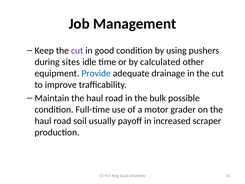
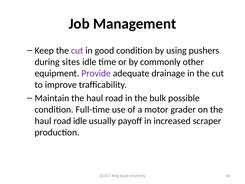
calculated: calculated -> commonly (160, 62)
Provide colour: blue -> purple (96, 73)
road soil: soil -> idle (80, 121)
